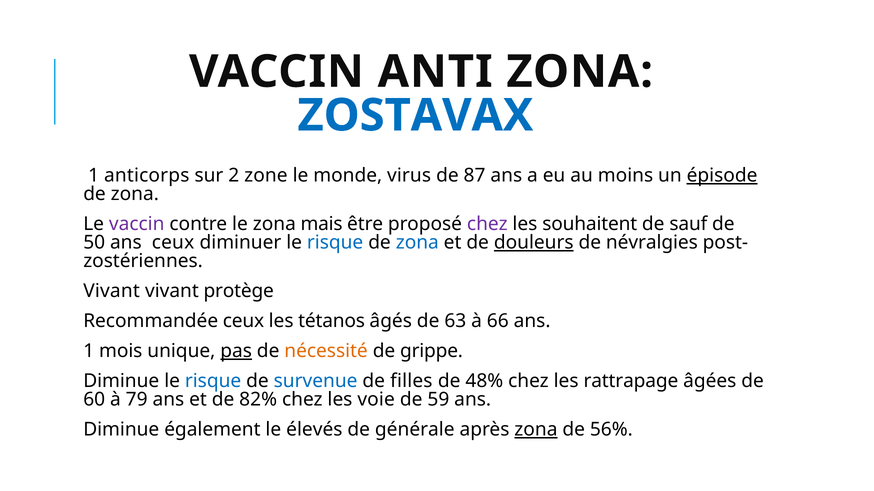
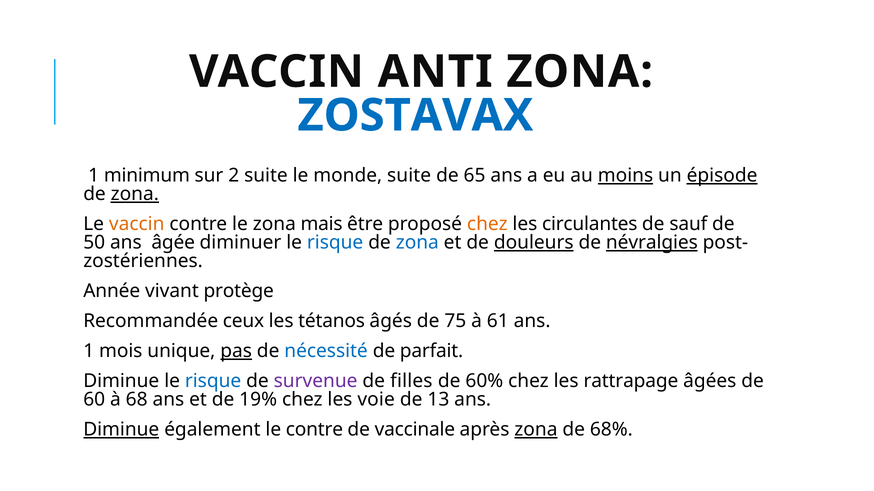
anticorps: anticorps -> minimum (147, 176)
2 zone: zone -> suite (266, 176)
monde virus: virus -> suite (409, 176)
87: 87 -> 65 (475, 176)
moins underline: none -> present (625, 176)
zona underline: none -> present (135, 194)
vaccin colour: purple -> orange (137, 224)
chez colour: purple -> orange (487, 224)
souhaitent: souhaitent -> circulantes (590, 224)
ans ceux: ceux -> âgée (173, 243)
névralgies underline: none -> present (652, 243)
Vivant: Vivant -> Année (112, 291)
63: 63 -> 75 (455, 321)
66: 66 -> 61 (498, 321)
nécessité colour: orange -> blue (326, 352)
grippe: grippe -> parfait (432, 352)
survenue colour: blue -> purple (316, 382)
48%: 48% -> 60% (484, 382)
79: 79 -> 68 (137, 400)
82%: 82% -> 19% (258, 400)
59: 59 -> 13 (438, 400)
Diminue underline: none -> present (121, 430)
le élevés: élevés -> contre (314, 430)
générale: générale -> vaccinale (415, 430)
56%: 56% -> 68% (611, 430)
